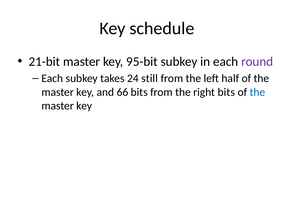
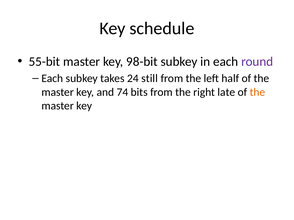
21-bit: 21-bit -> 55-bit (44, 62)
95-bit: 95-bit -> 98-bit (142, 62)
66: 66 -> 74 (122, 92)
right bits: bits -> late (226, 92)
the colour: blue -> orange (258, 92)
